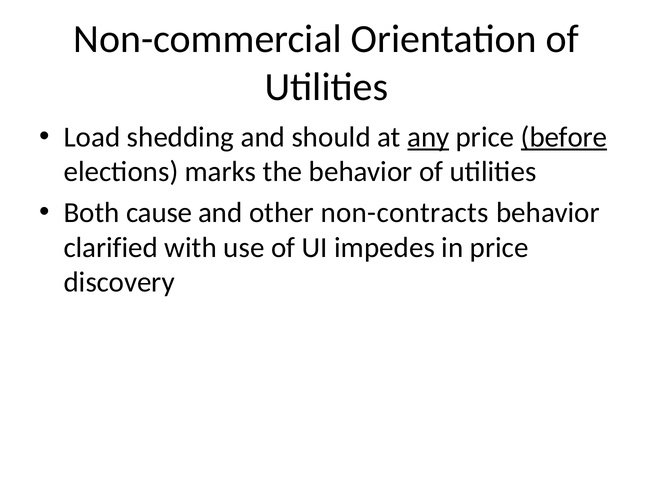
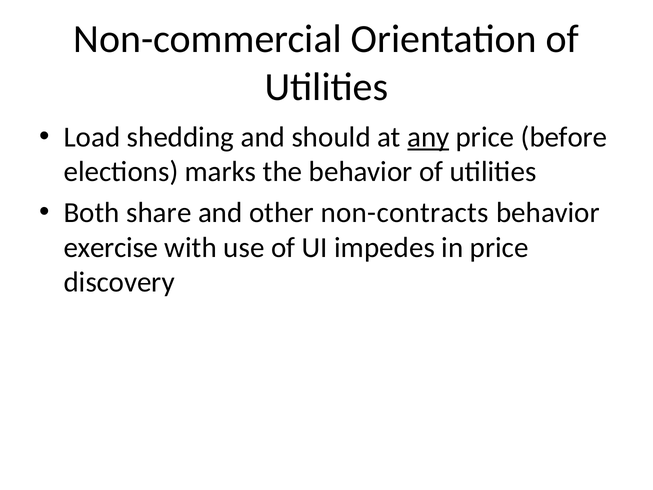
before underline: present -> none (564, 137)
cause: cause -> share (159, 212)
clarified: clarified -> exercise (111, 247)
